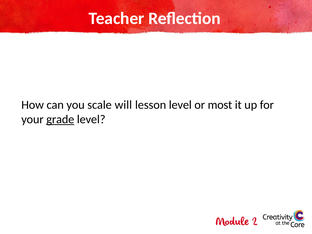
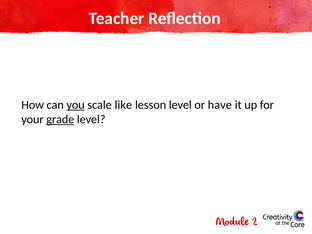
you underline: none -> present (76, 105)
will: will -> like (123, 105)
most: most -> have (220, 105)
